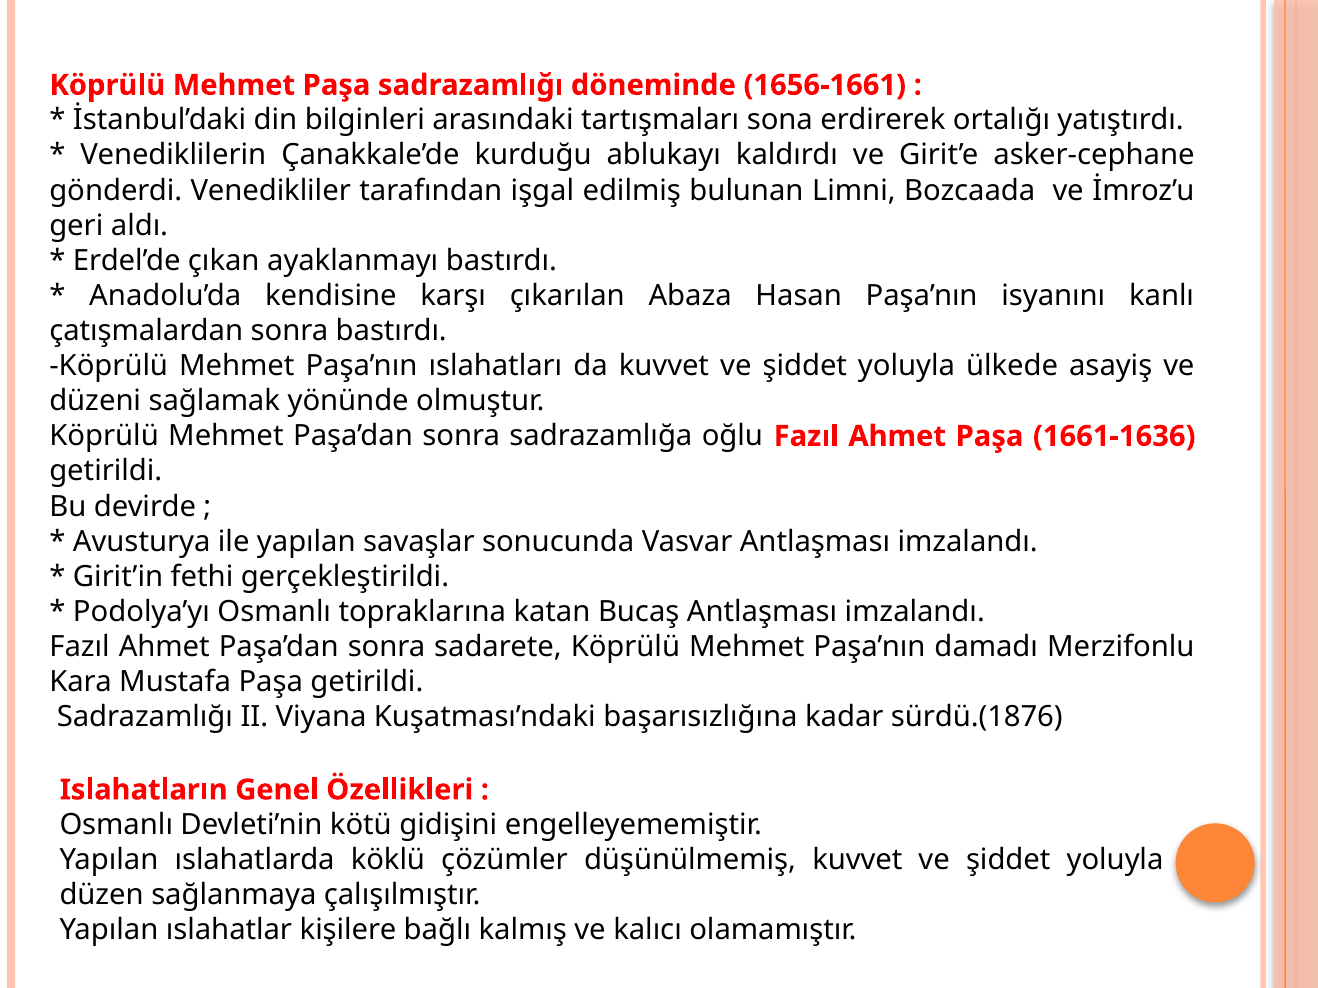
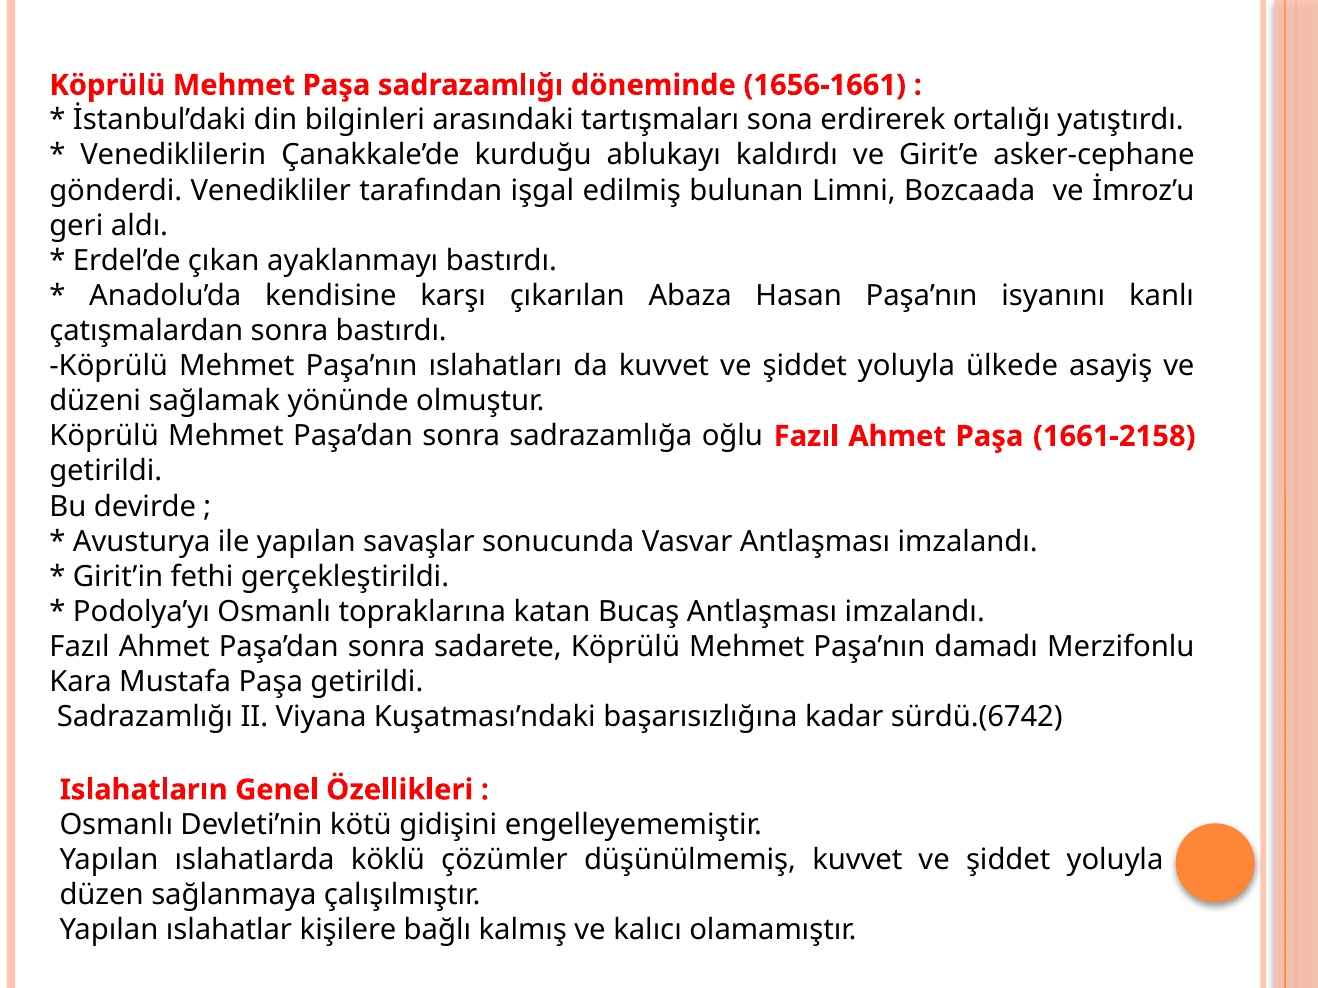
1661-1636: 1661-1636 -> 1661-2158 (1114, 436)
sürdü.(1876: sürdü.(1876 -> sürdü.(6742 (977, 717)
